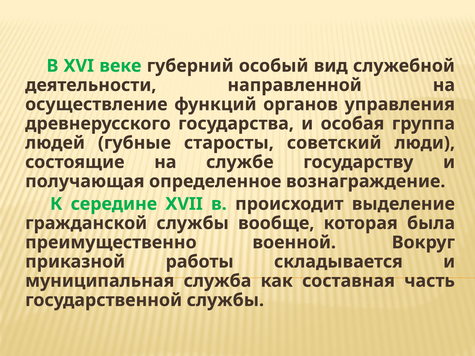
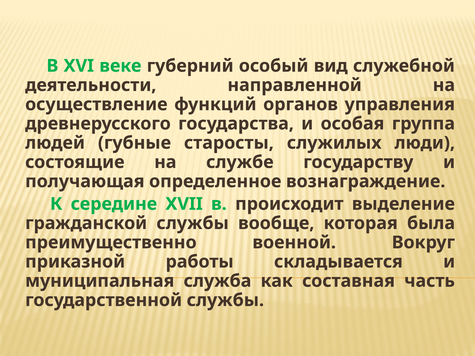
советский: советский -> служилых (334, 143)
